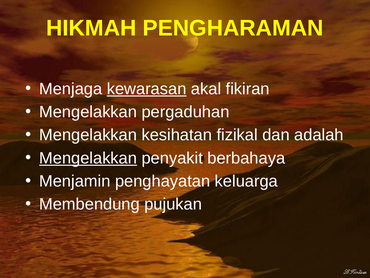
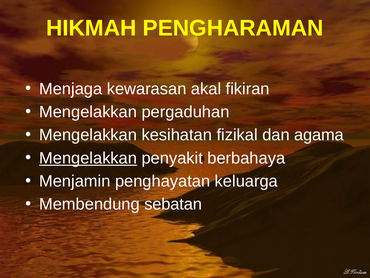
kewarasan underline: present -> none (147, 89)
adalah: adalah -> agama (319, 135)
pujukan: pujukan -> sebatan (173, 204)
